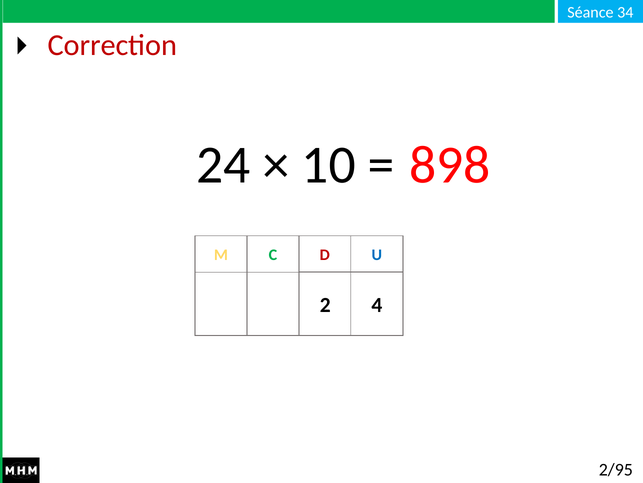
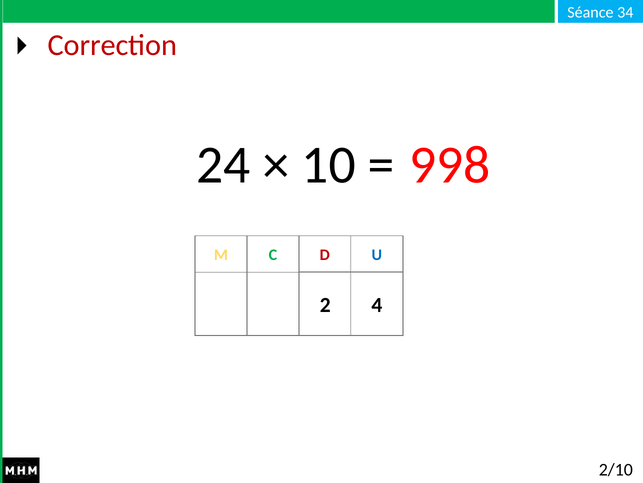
898: 898 -> 998 (450, 165)
2/95: 2/95 -> 2/10 (616, 469)
